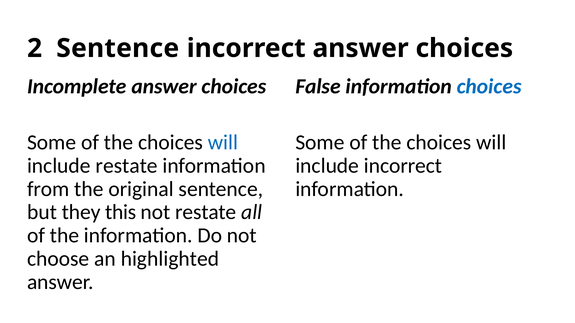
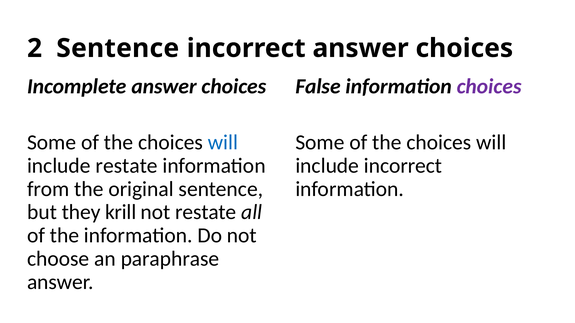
choices colour: blue -> purple (489, 87)
this: this -> krill (121, 212)
highlighted: highlighted -> paraphrase (170, 259)
